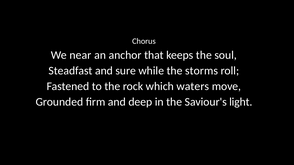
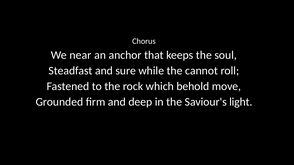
storms: storms -> cannot (202, 71)
waters: waters -> behold (193, 86)
